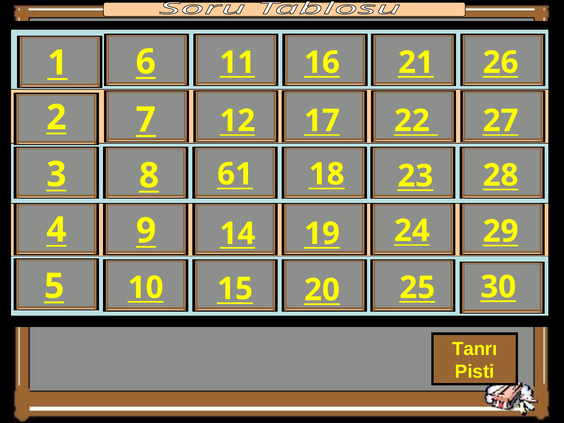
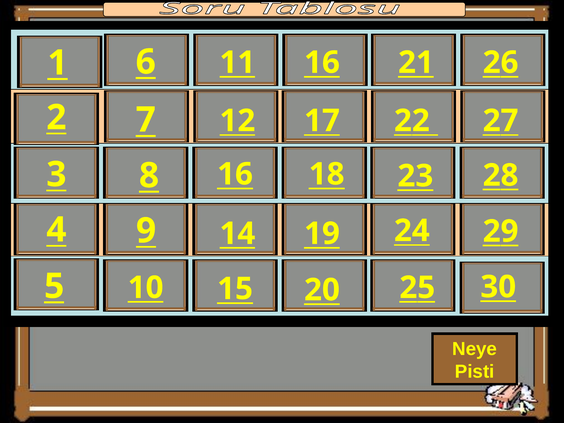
8 61: 61 -> 16 (235, 174)
Tanrı: Tanrı -> Neye (475, 349)
